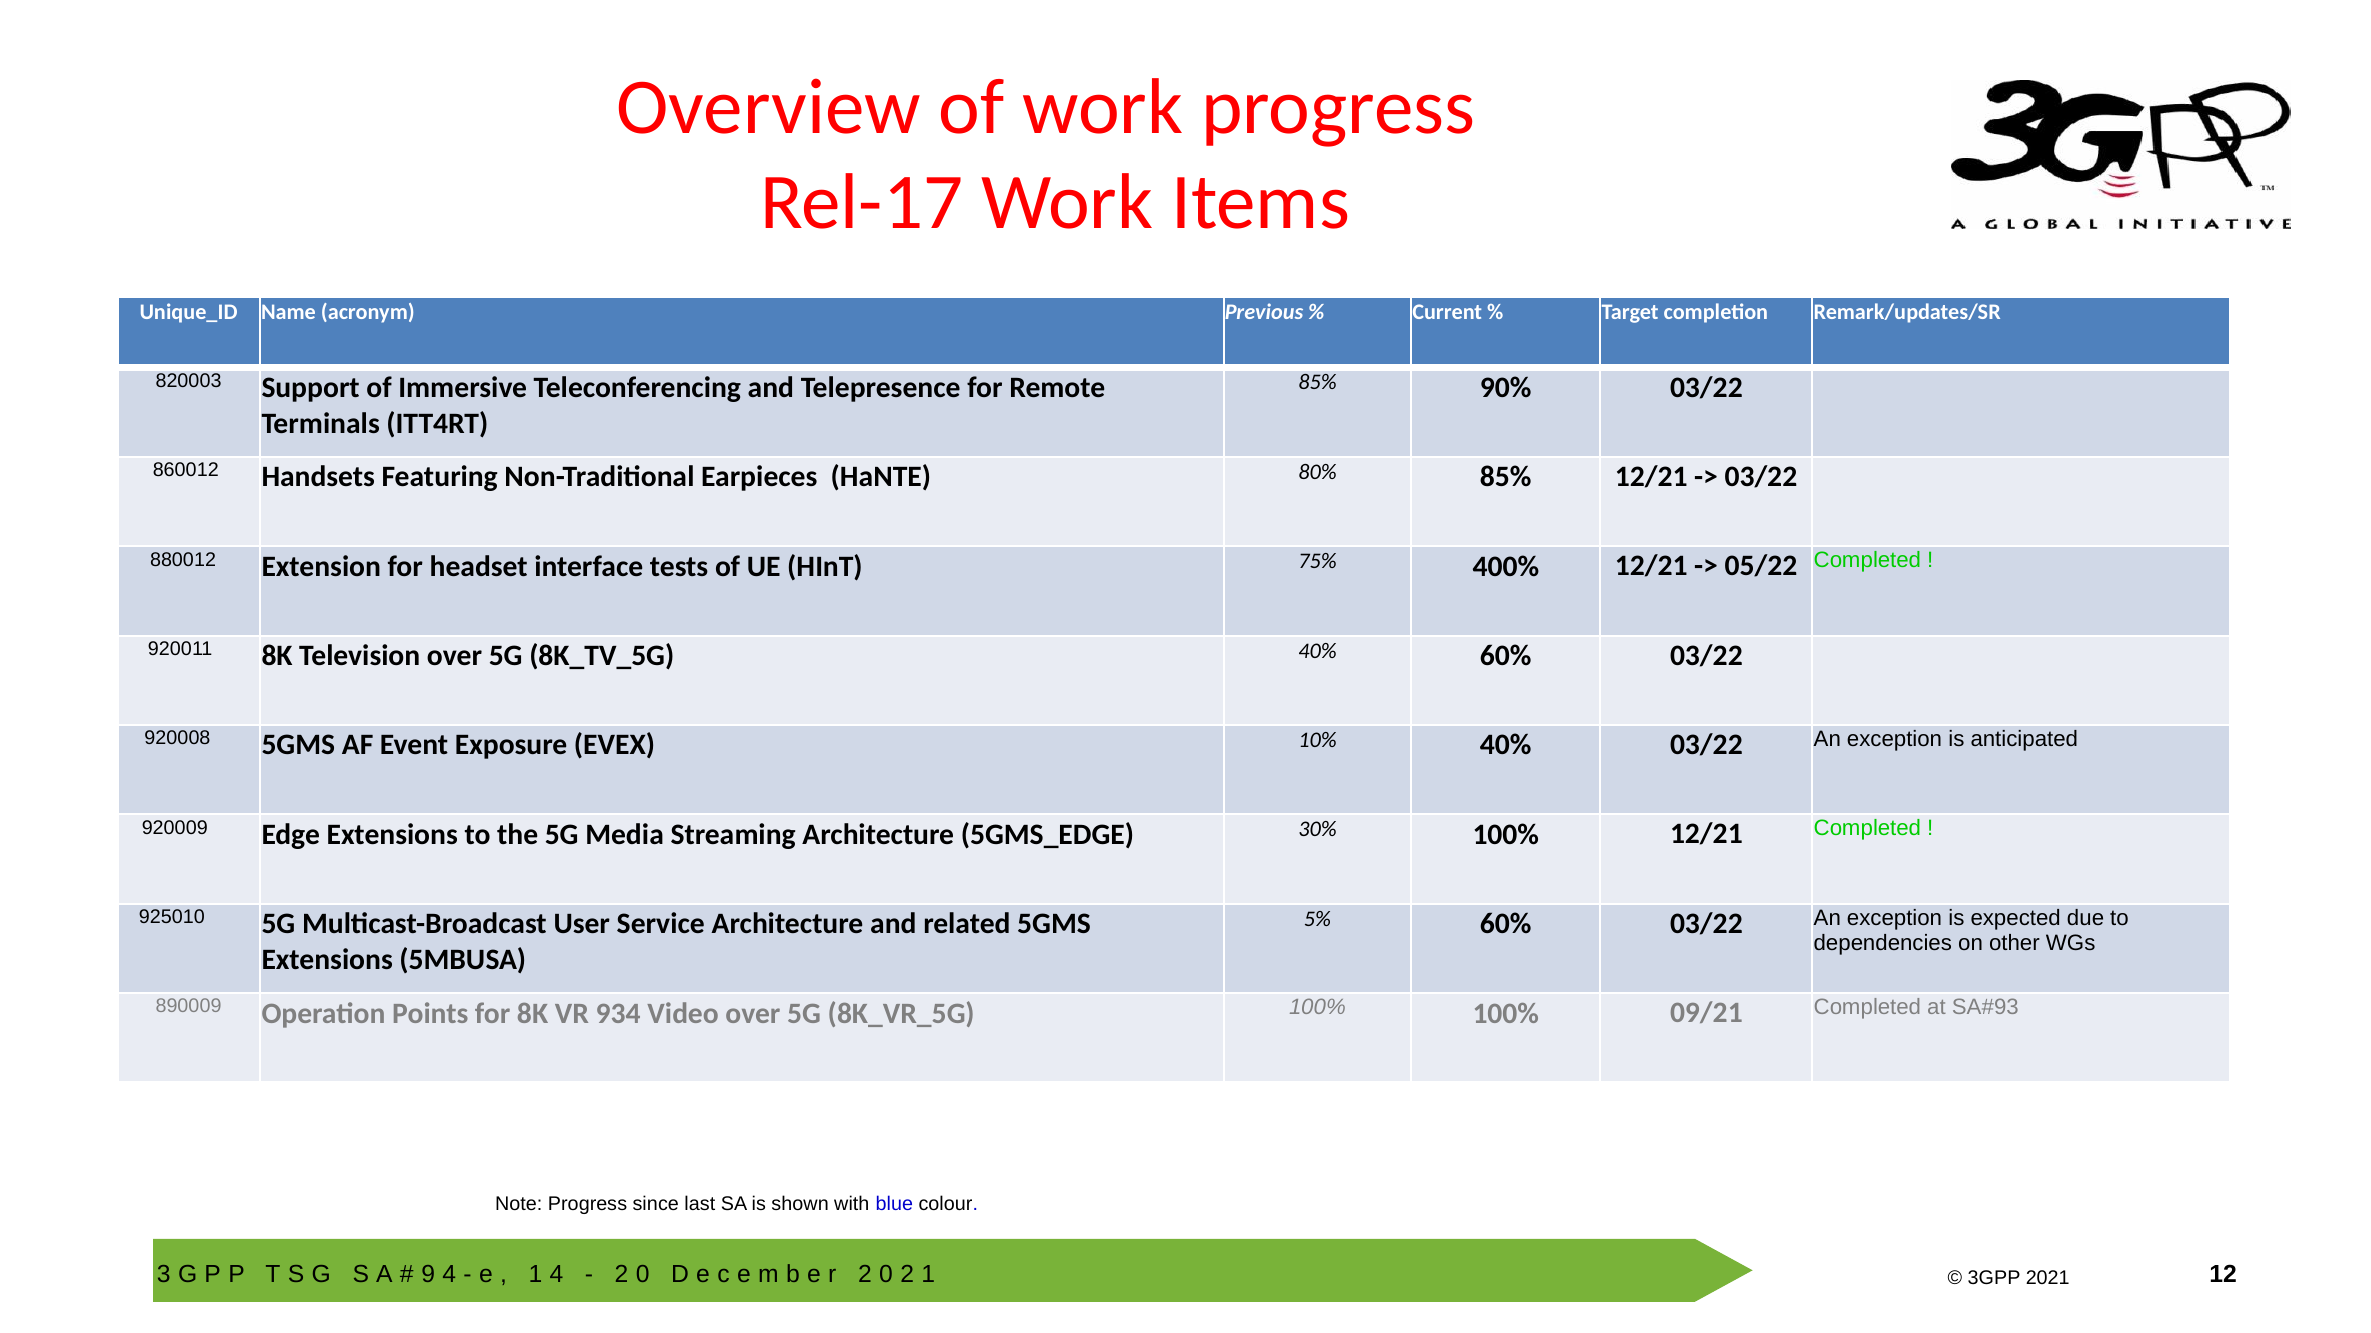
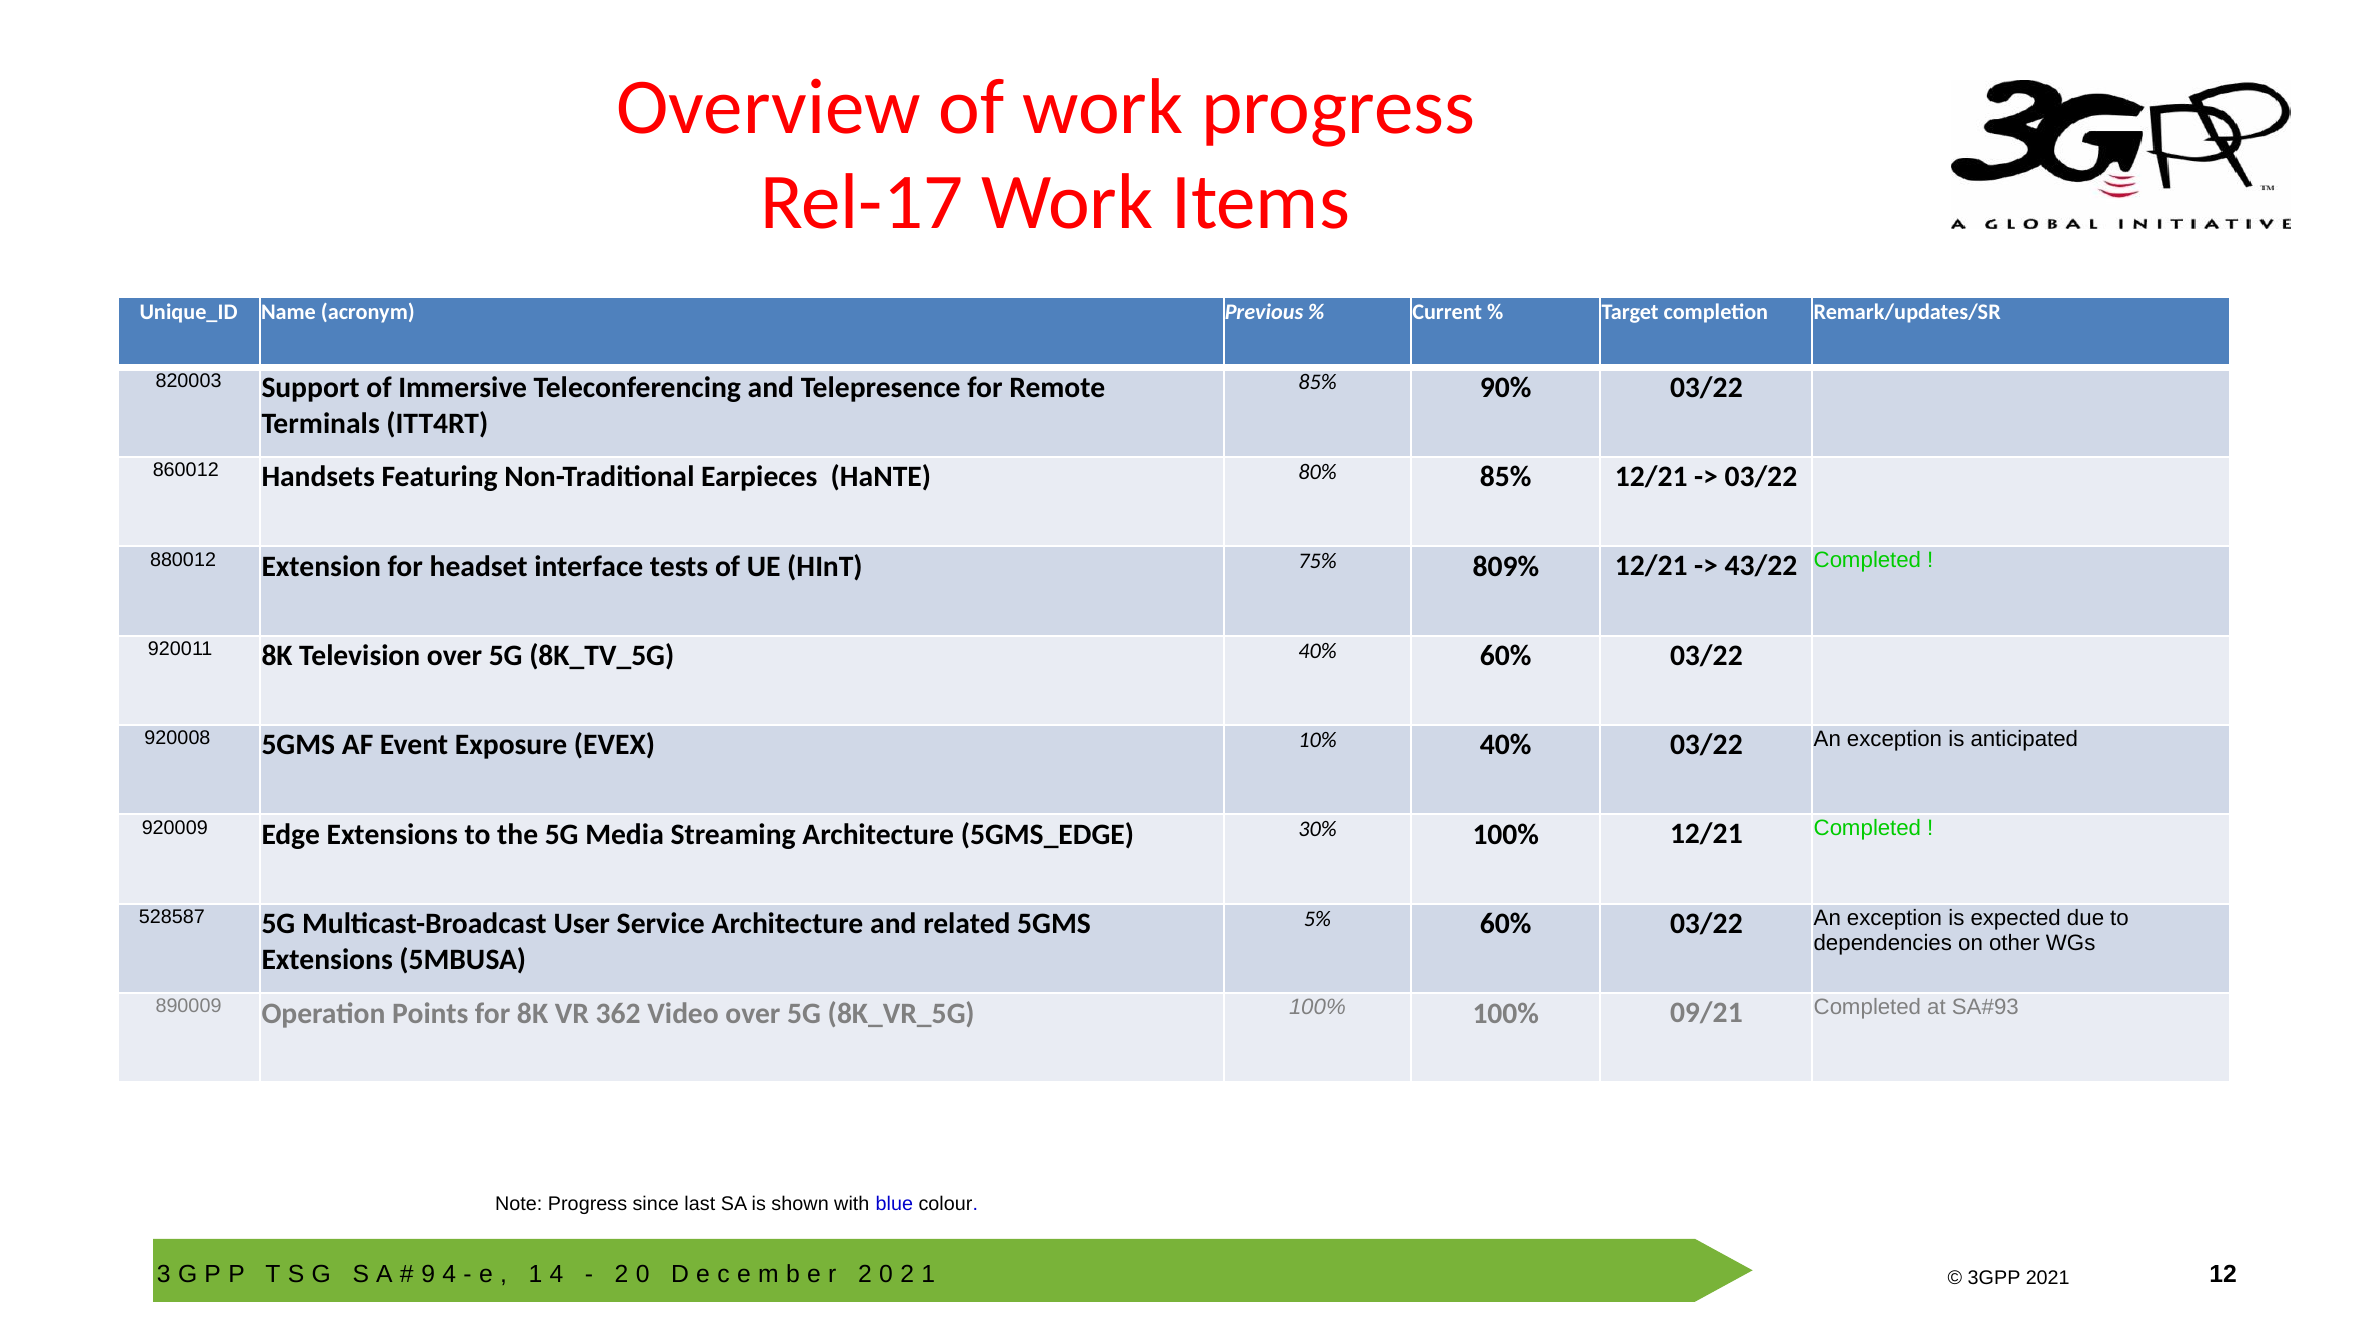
400%: 400% -> 809% (1506, 567)
05/22: 05/22 -> 43/22 (1761, 566)
925010: 925010 -> 528587 (172, 918)
934: 934 -> 362 (618, 1014)
